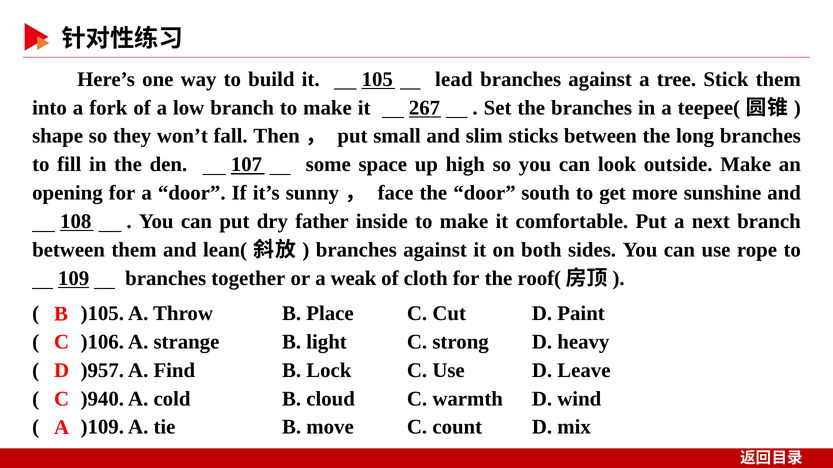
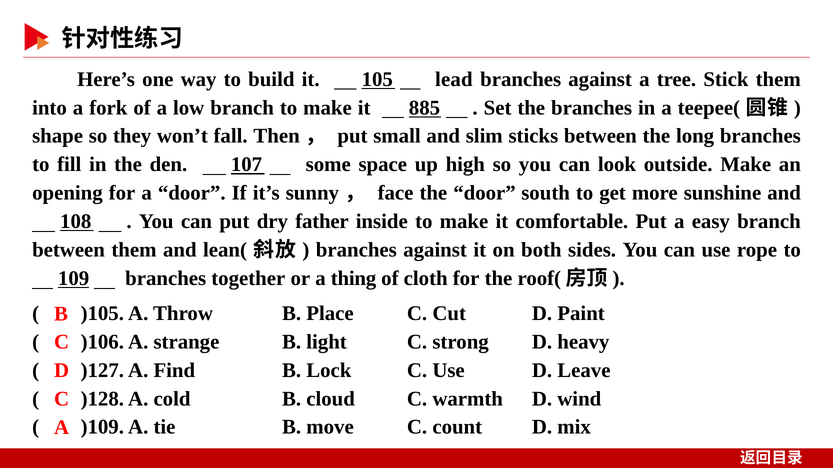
267: 267 -> 885 (424, 108)
next: next -> easy (711, 222)
weak: weak -> thing (354, 279)
)957: )957 -> )127 (102, 371)
)940: )940 -> )128 (102, 399)
